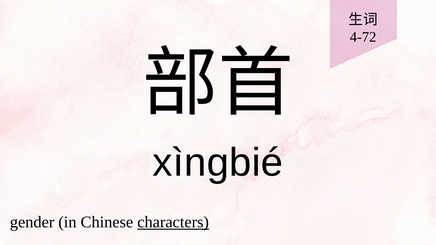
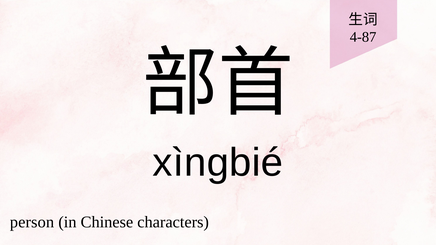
4-72: 4-72 -> 4-87 (363, 37)
gender: gender -> person (32, 222)
characters underline: present -> none (173, 222)
